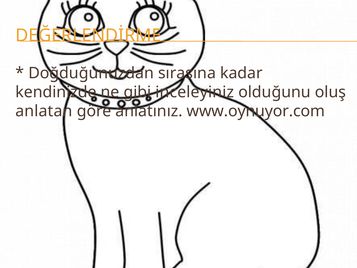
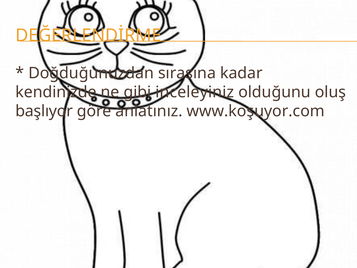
anlatan: anlatan -> başlıyor (44, 111)
www.oynuyor.com: www.oynuyor.com -> www.koşuyor.com (256, 111)
